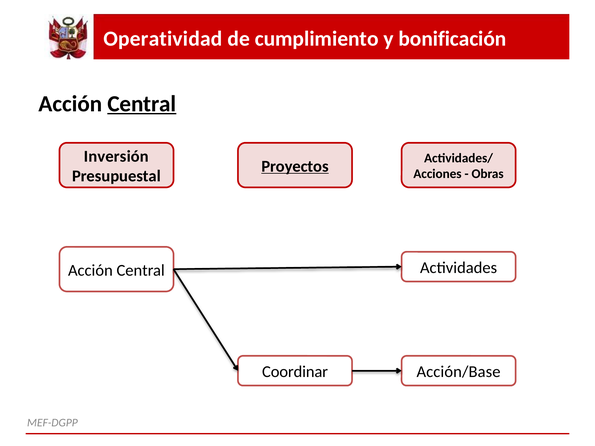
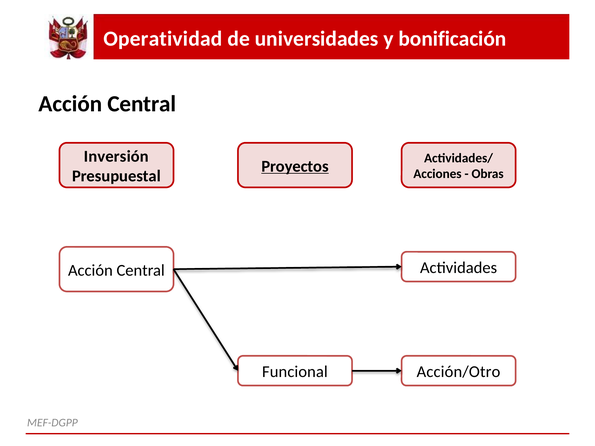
cumplimiento: cumplimiento -> universidades (317, 39)
Central underline: present -> none (142, 104)
Coordinar: Coordinar -> Funcional (295, 372)
Acción/Base: Acción/Base -> Acción/Otro (458, 372)
